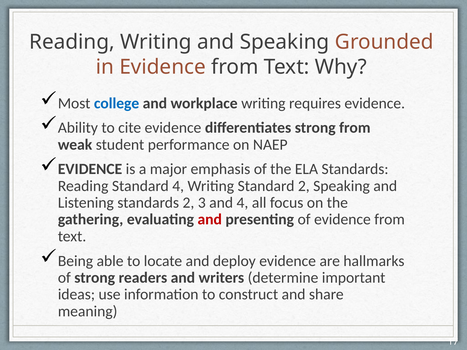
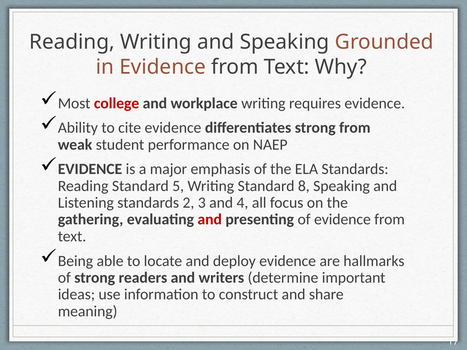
college colour: blue -> red (117, 103)
Standard 4: 4 -> 5 (178, 186)
Standard 2: 2 -> 8 (304, 186)
